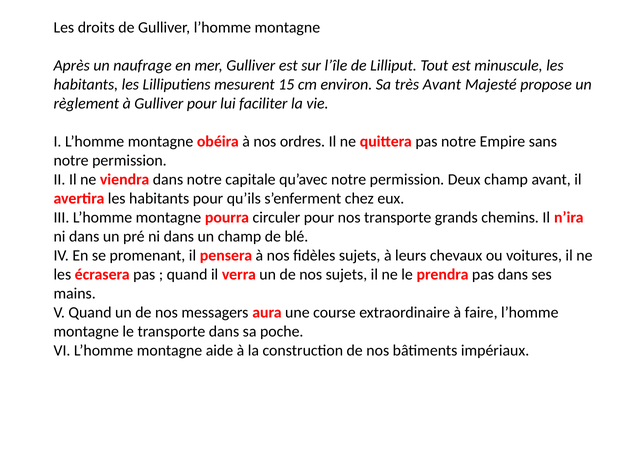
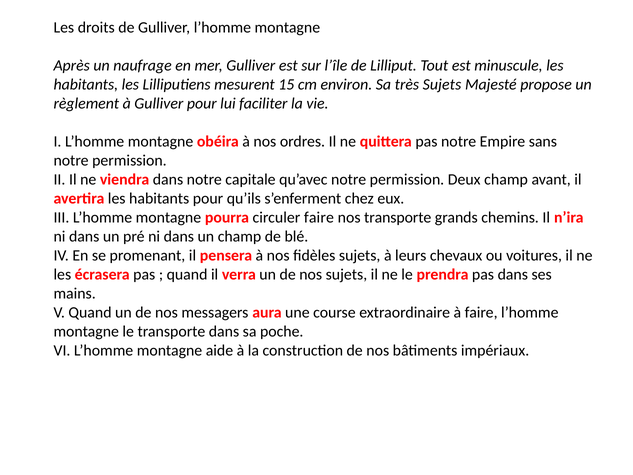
très Avant: Avant -> Sujets (442, 84)
circuler pour: pour -> faire (319, 217)
